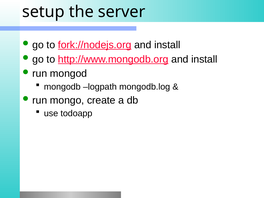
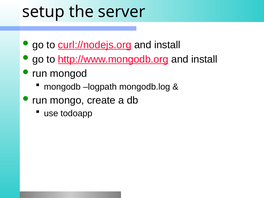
fork://nodejs.org: fork://nodejs.org -> curl://nodejs.org (95, 45)
